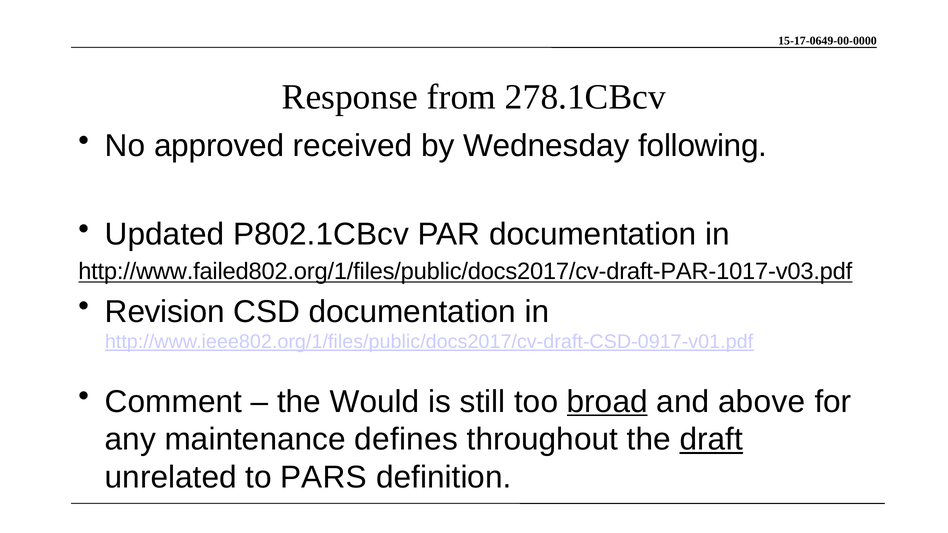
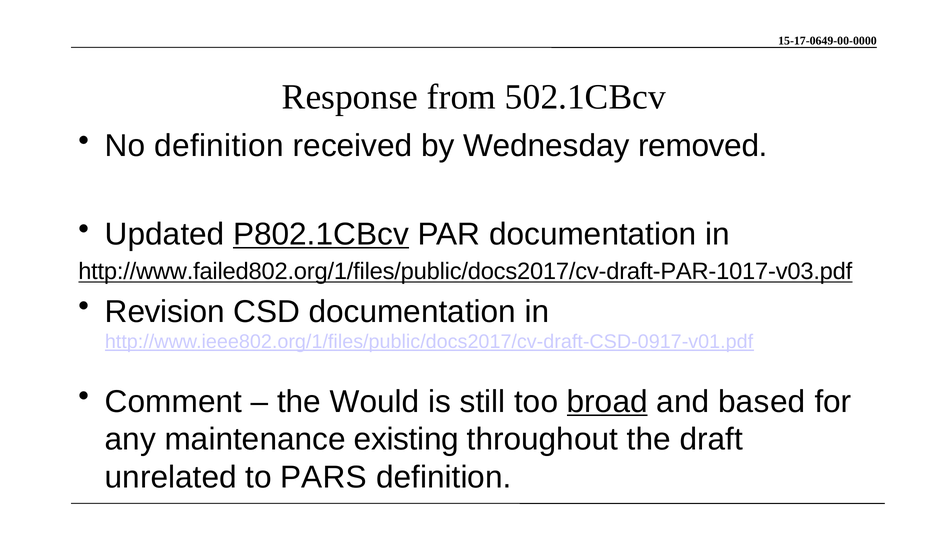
278.1CBcv: 278.1CBcv -> 502.1CBcv (585, 97)
No approved: approved -> definition (219, 146)
following: following -> removed (703, 146)
P802.1CBcv underline: none -> present (321, 234)
above: above -> based (762, 402)
defines: defines -> existing (406, 440)
draft underline: present -> none (711, 440)
